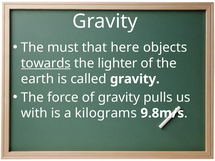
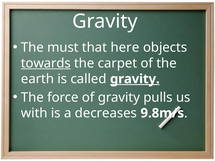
lighter: lighter -> carpet (117, 63)
gravity underline: none -> present (135, 79)
kilograms: kilograms -> decreases (106, 113)
